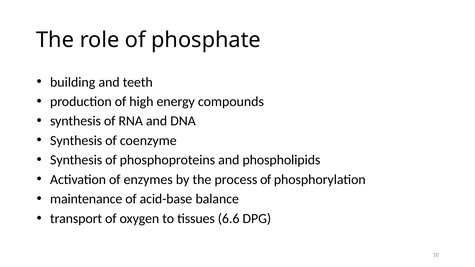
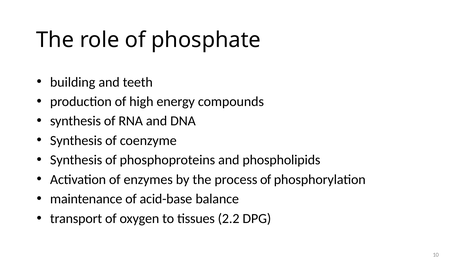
6.6: 6.6 -> 2.2 (229, 219)
